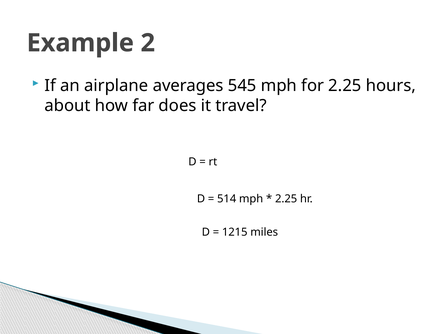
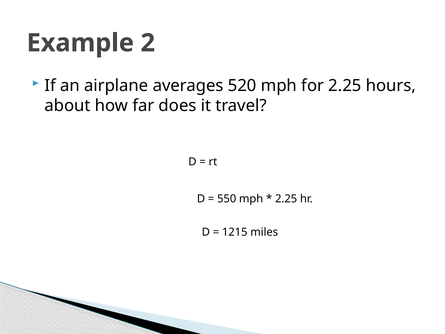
545: 545 -> 520 (242, 85)
514: 514 -> 550 (227, 199)
